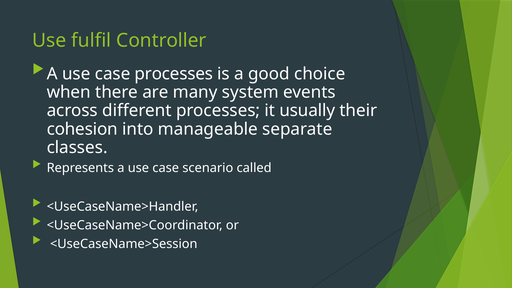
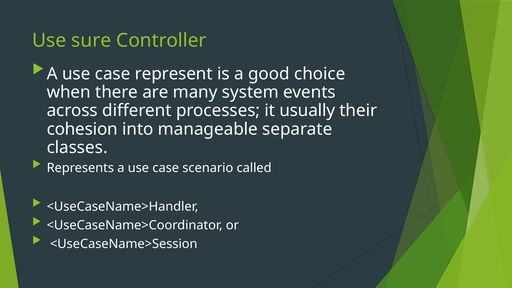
fulfil: fulfil -> sure (91, 40)
case processes: processes -> represent (174, 74)
